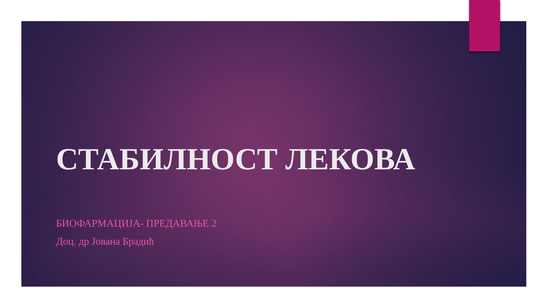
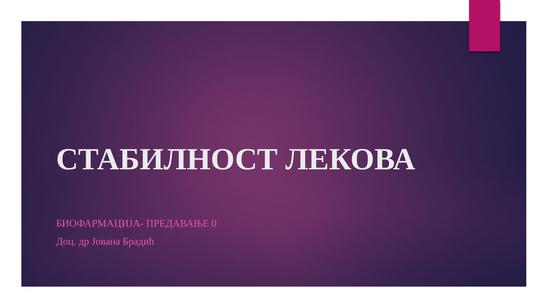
2: 2 -> 0 (214, 224)
